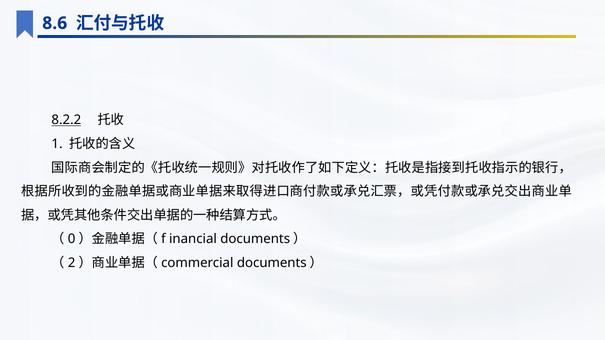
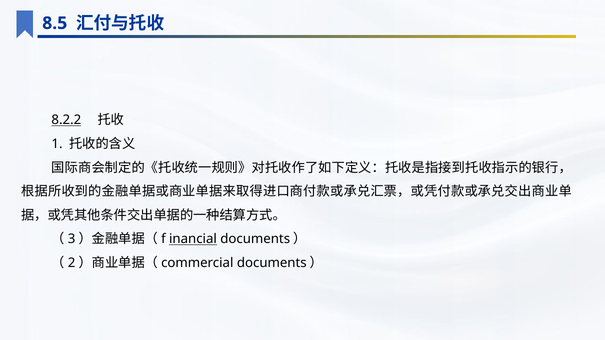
8.6: 8.6 -> 8.5 (55, 23)
0: 0 -> 3 (72, 239)
inancial underline: none -> present (193, 239)
